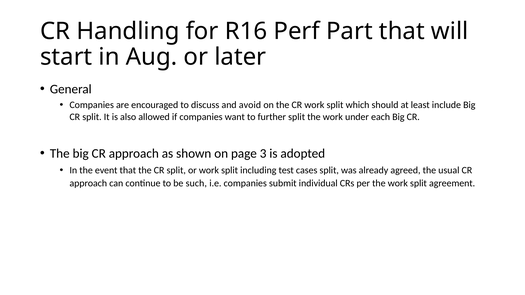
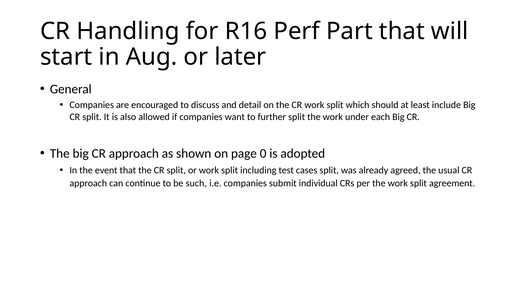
avoid: avoid -> detail (250, 105)
3: 3 -> 0 (263, 154)
